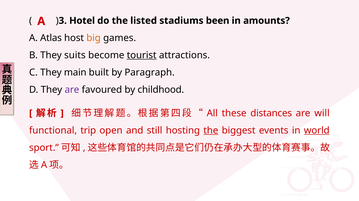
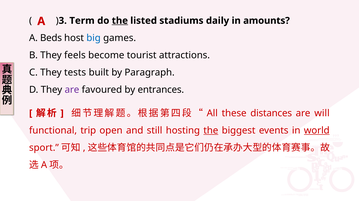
Hotel: Hotel -> Term (82, 21)
the underline: none -> present (120, 21)
been: been -> daily (218, 21)
Atlas: Atlas -> Beds (51, 38)
big colour: orange -> blue (94, 38)
suits: suits -> feels (75, 55)
tourist underline: present -> none (142, 55)
main: main -> tests (75, 72)
childhood: childhood -> entrances (161, 90)
